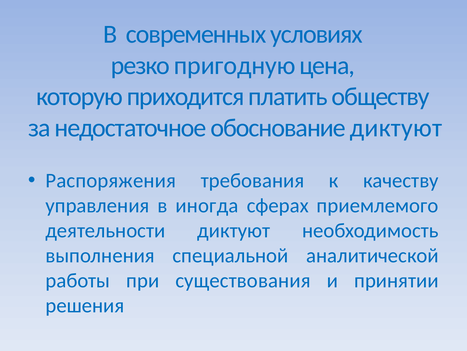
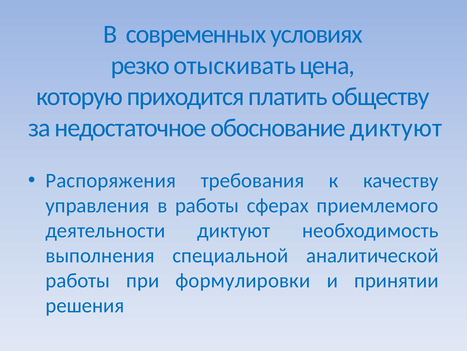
пригодную: пригодную -> отыскивать (235, 65)
в иногда: иногда -> работы (207, 205)
существования: существования -> формулировки (243, 280)
